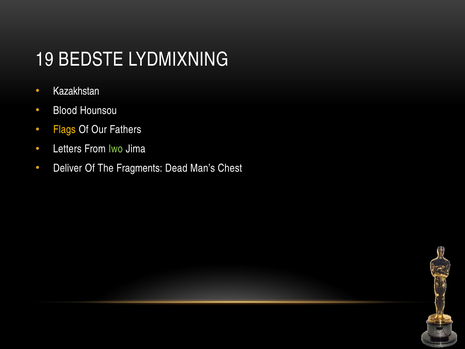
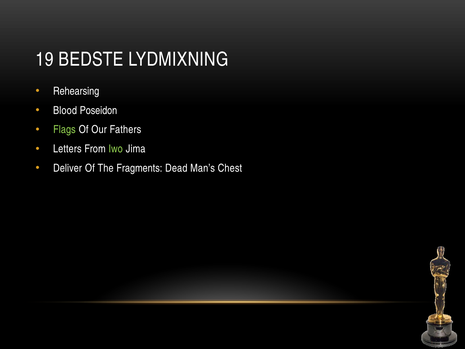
Kazakhstan: Kazakhstan -> Rehearsing (76, 91)
Hounsou: Hounsou -> Poseidon (98, 110)
Flags colour: yellow -> light green (64, 130)
